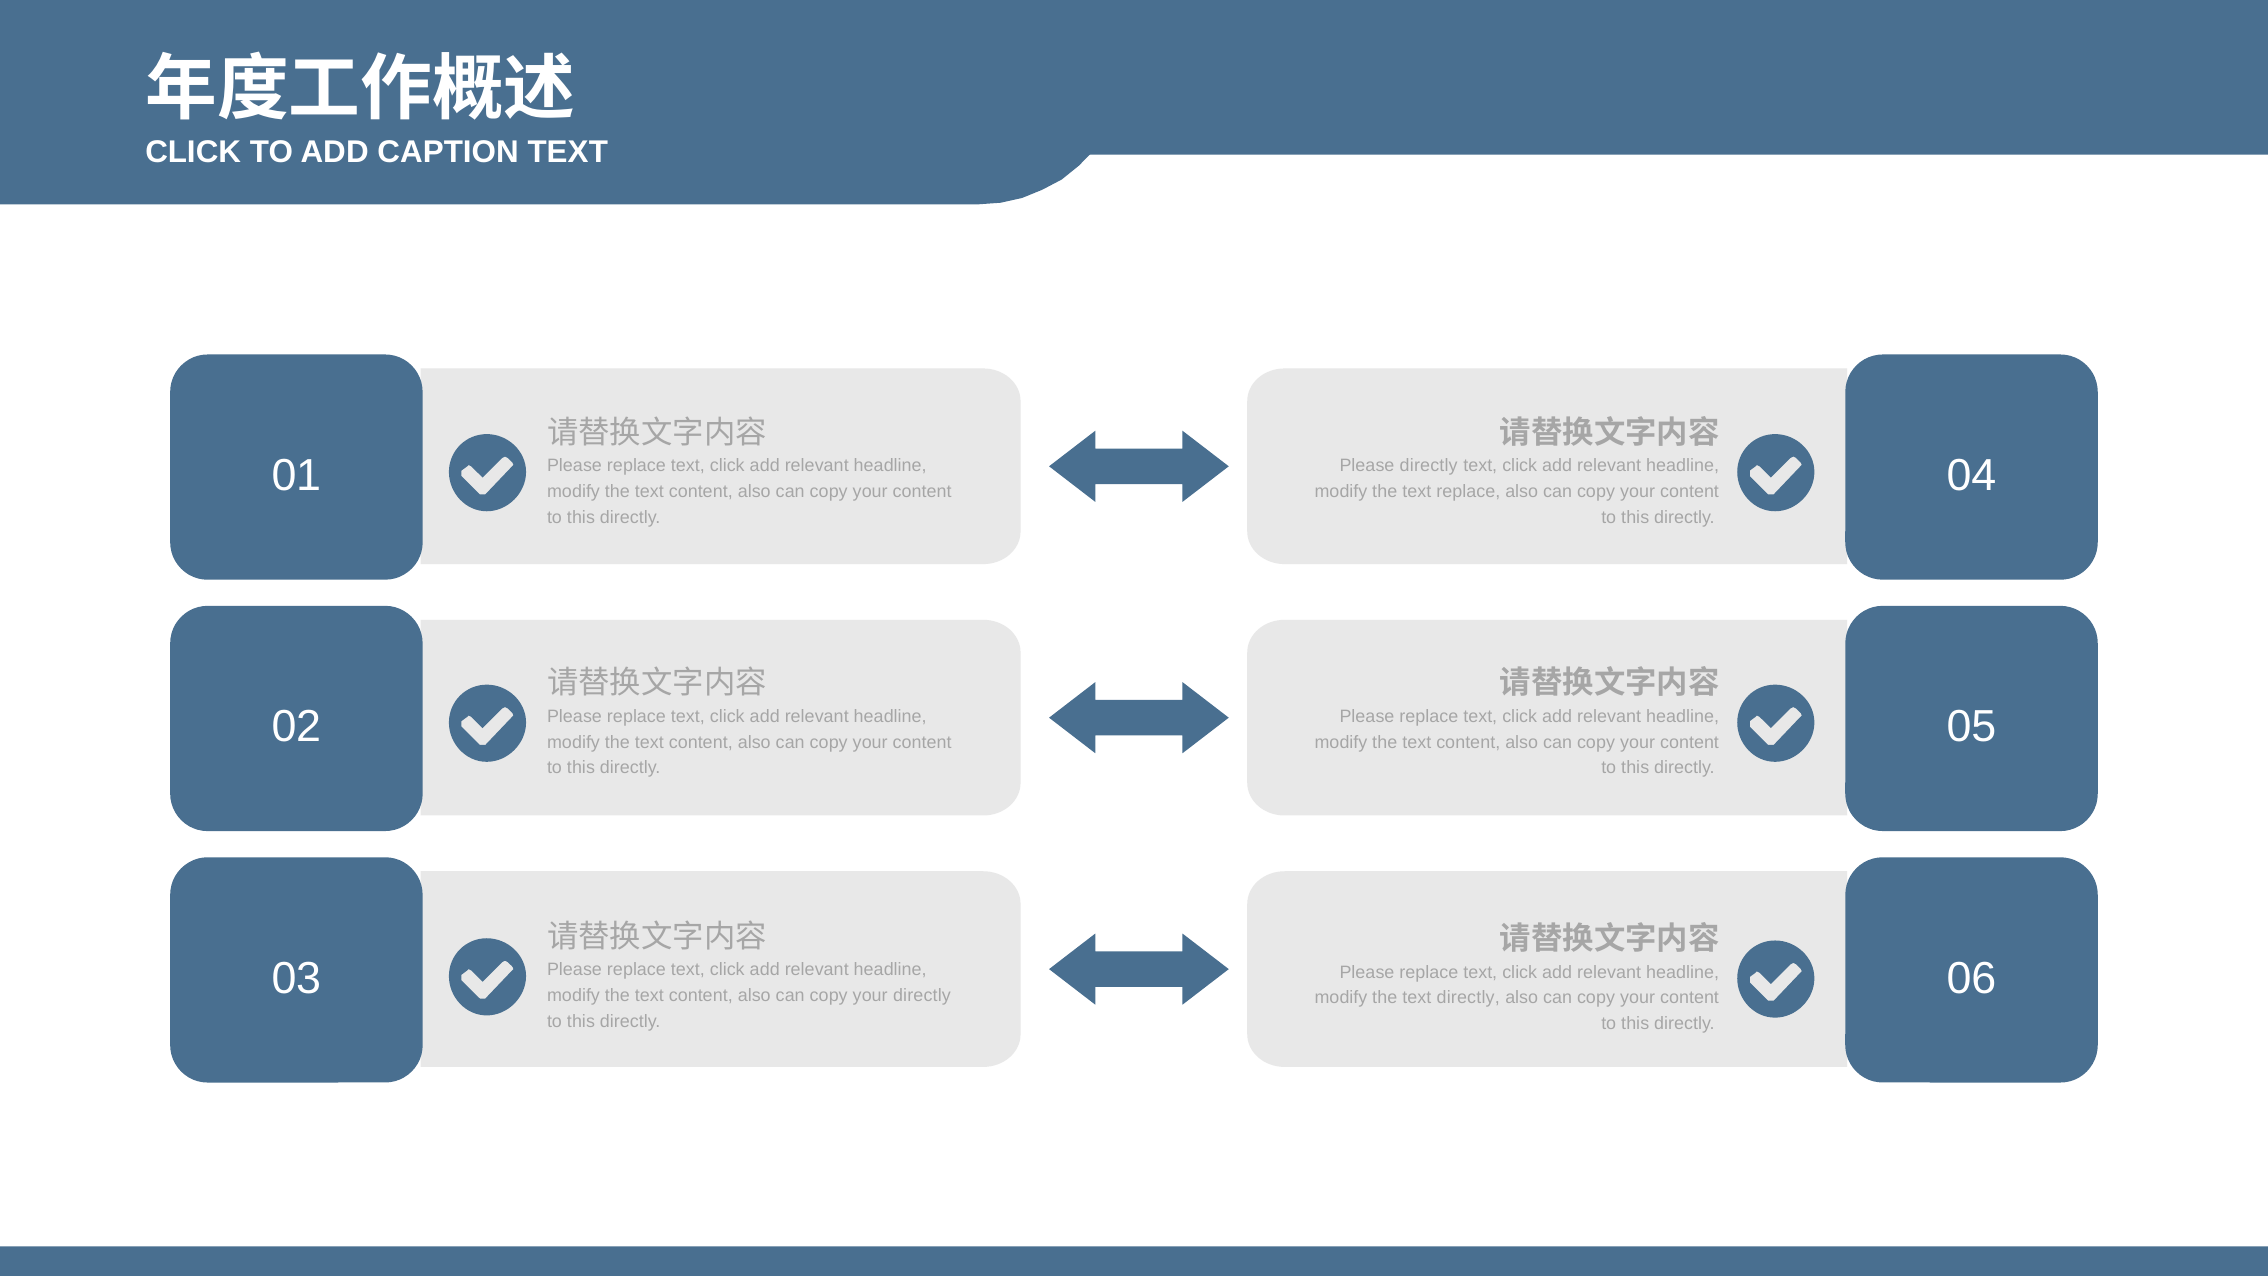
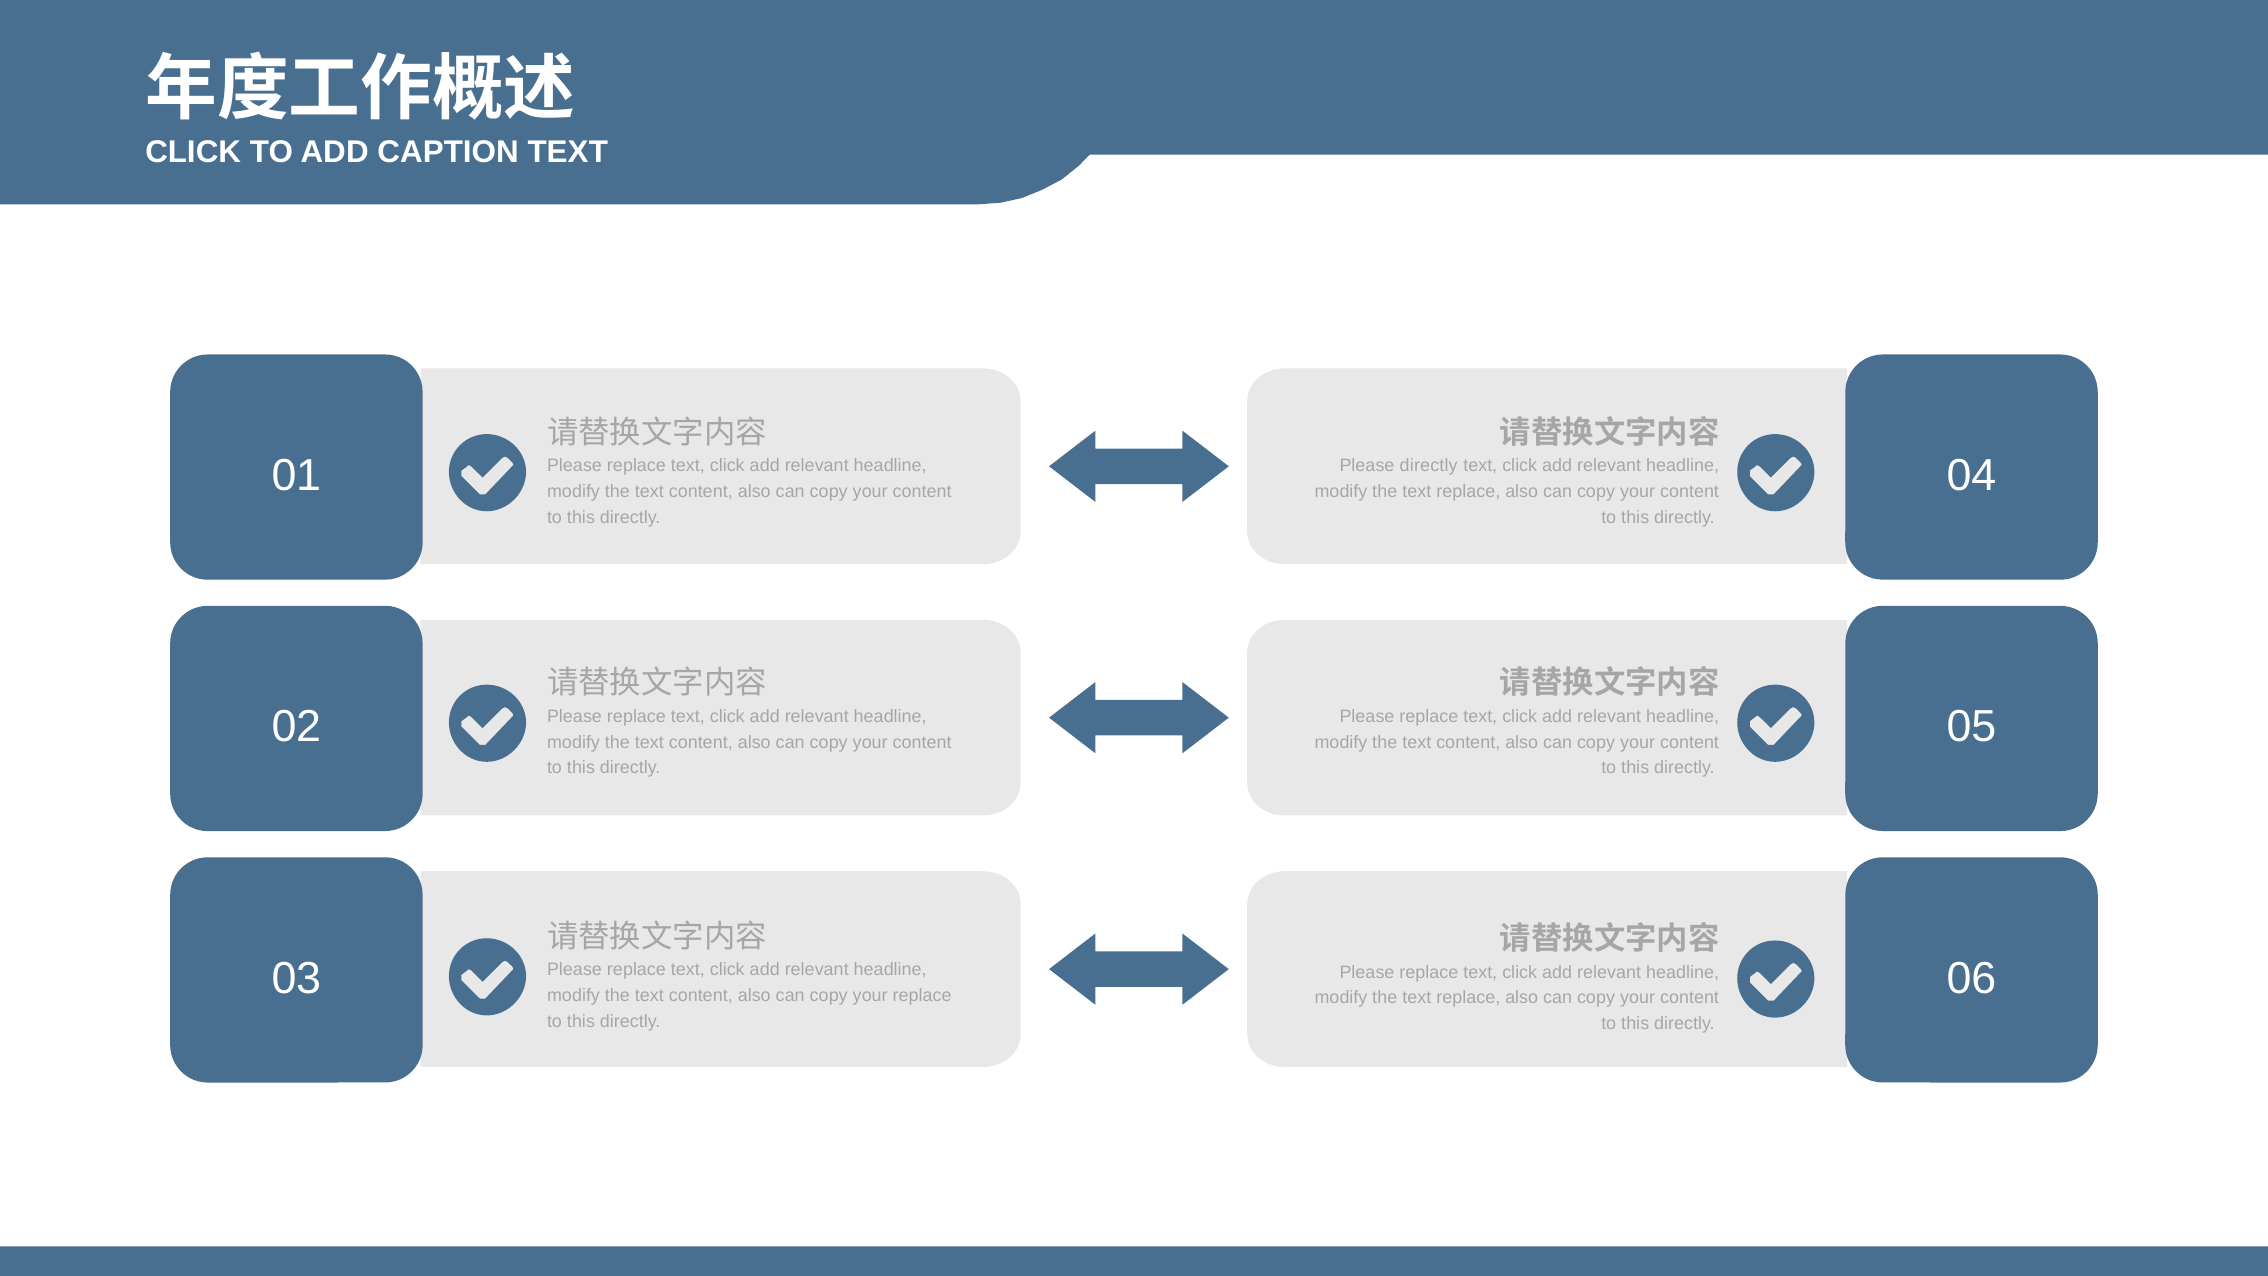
your directly: directly -> replace (922, 996)
directly: directly -> replace (1468, 998)
